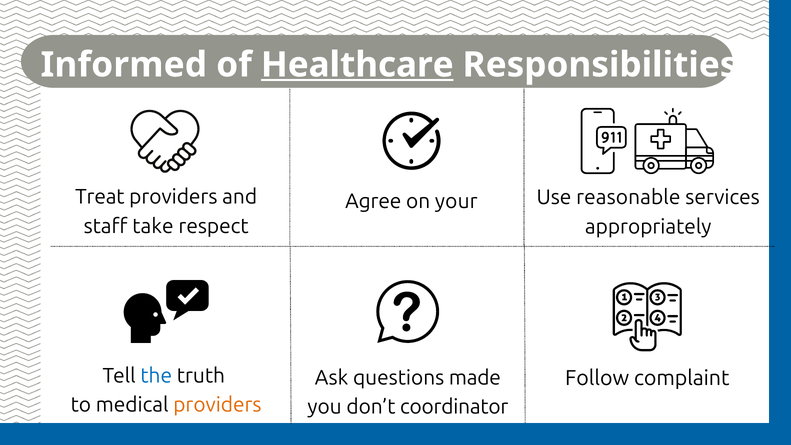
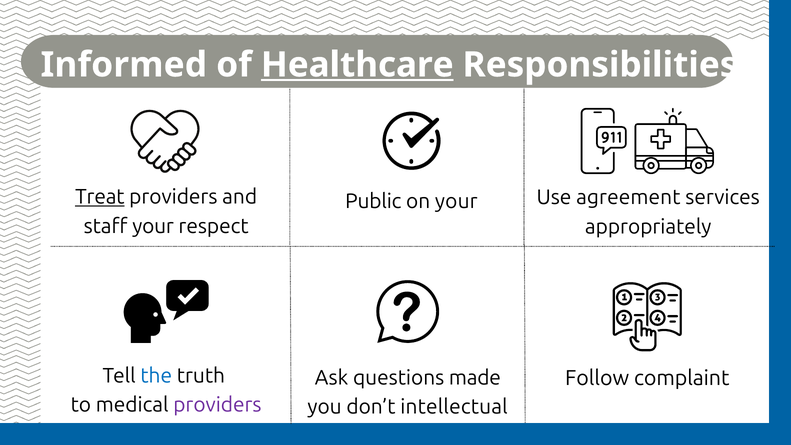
Treat underline: none -> present (100, 197)
reasonable: reasonable -> agreement (628, 197)
Agree: Agree -> Public (373, 201)
staff take: take -> your (153, 226)
providers colour: orange -> purple (217, 405)
coordinator: coordinator -> intellectual (454, 407)
